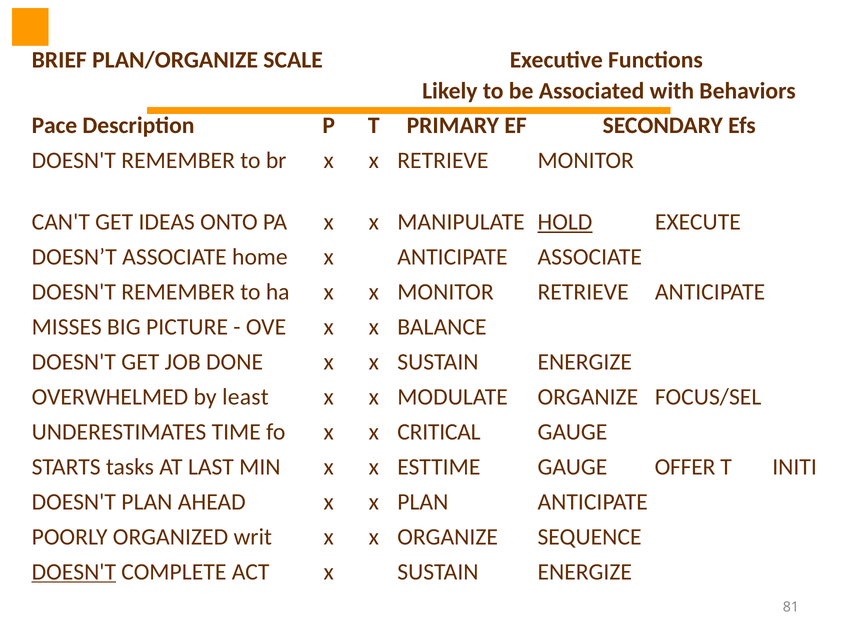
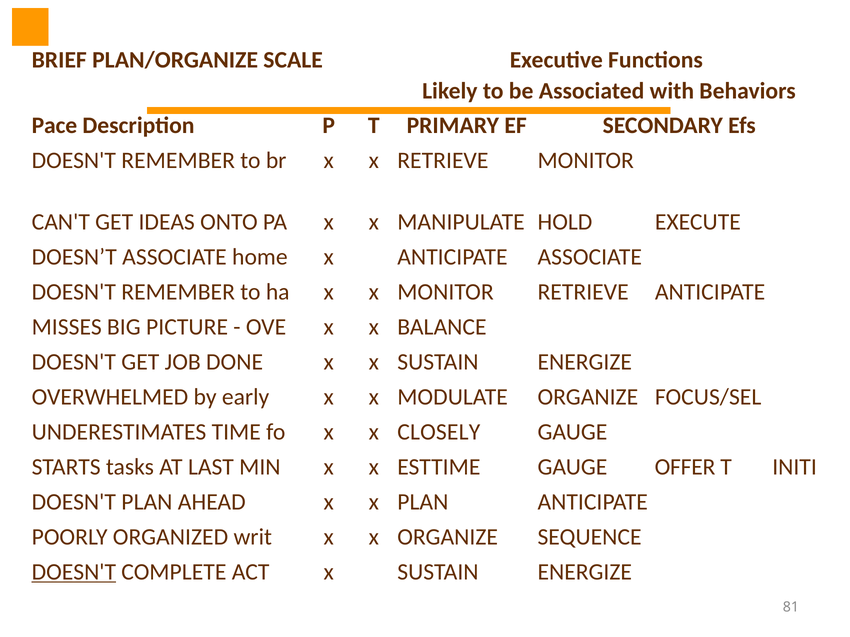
HOLD underline: present -> none (565, 222)
least: least -> early (246, 397)
CRITICAL: CRITICAL -> CLOSELY (439, 432)
